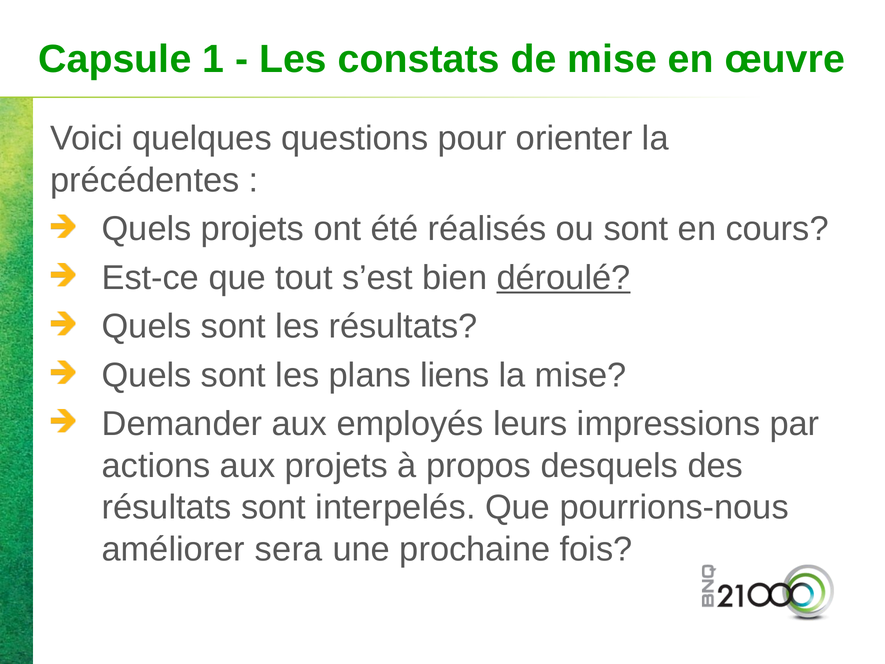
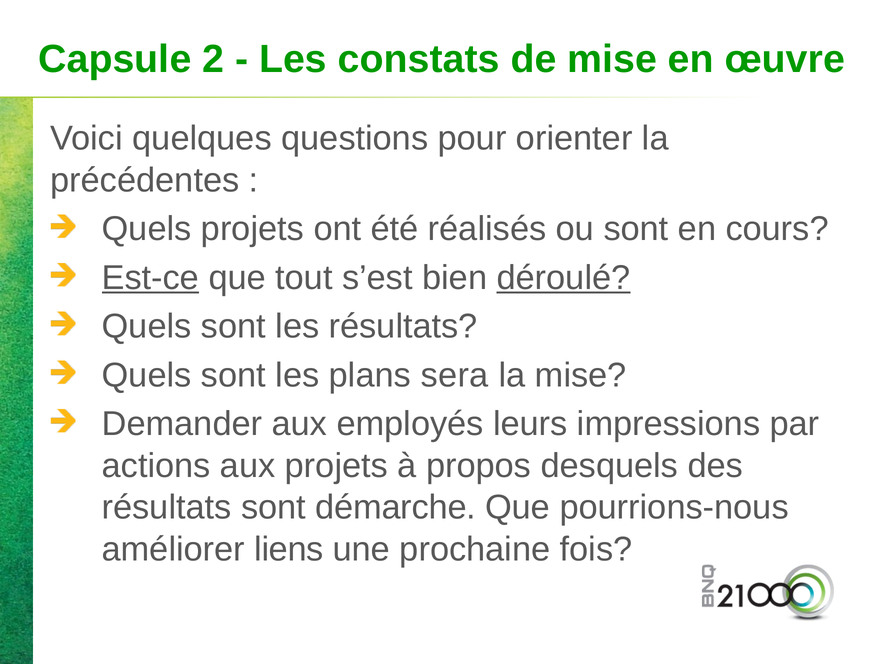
1: 1 -> 2 (213, 59)
Est-ce underline: none -> present (150, 278)
liens: liens -> sera (455, 375)
interpelés: interpelés -> démarche (396, 507)
sera: sera -> liens (289, 549)
